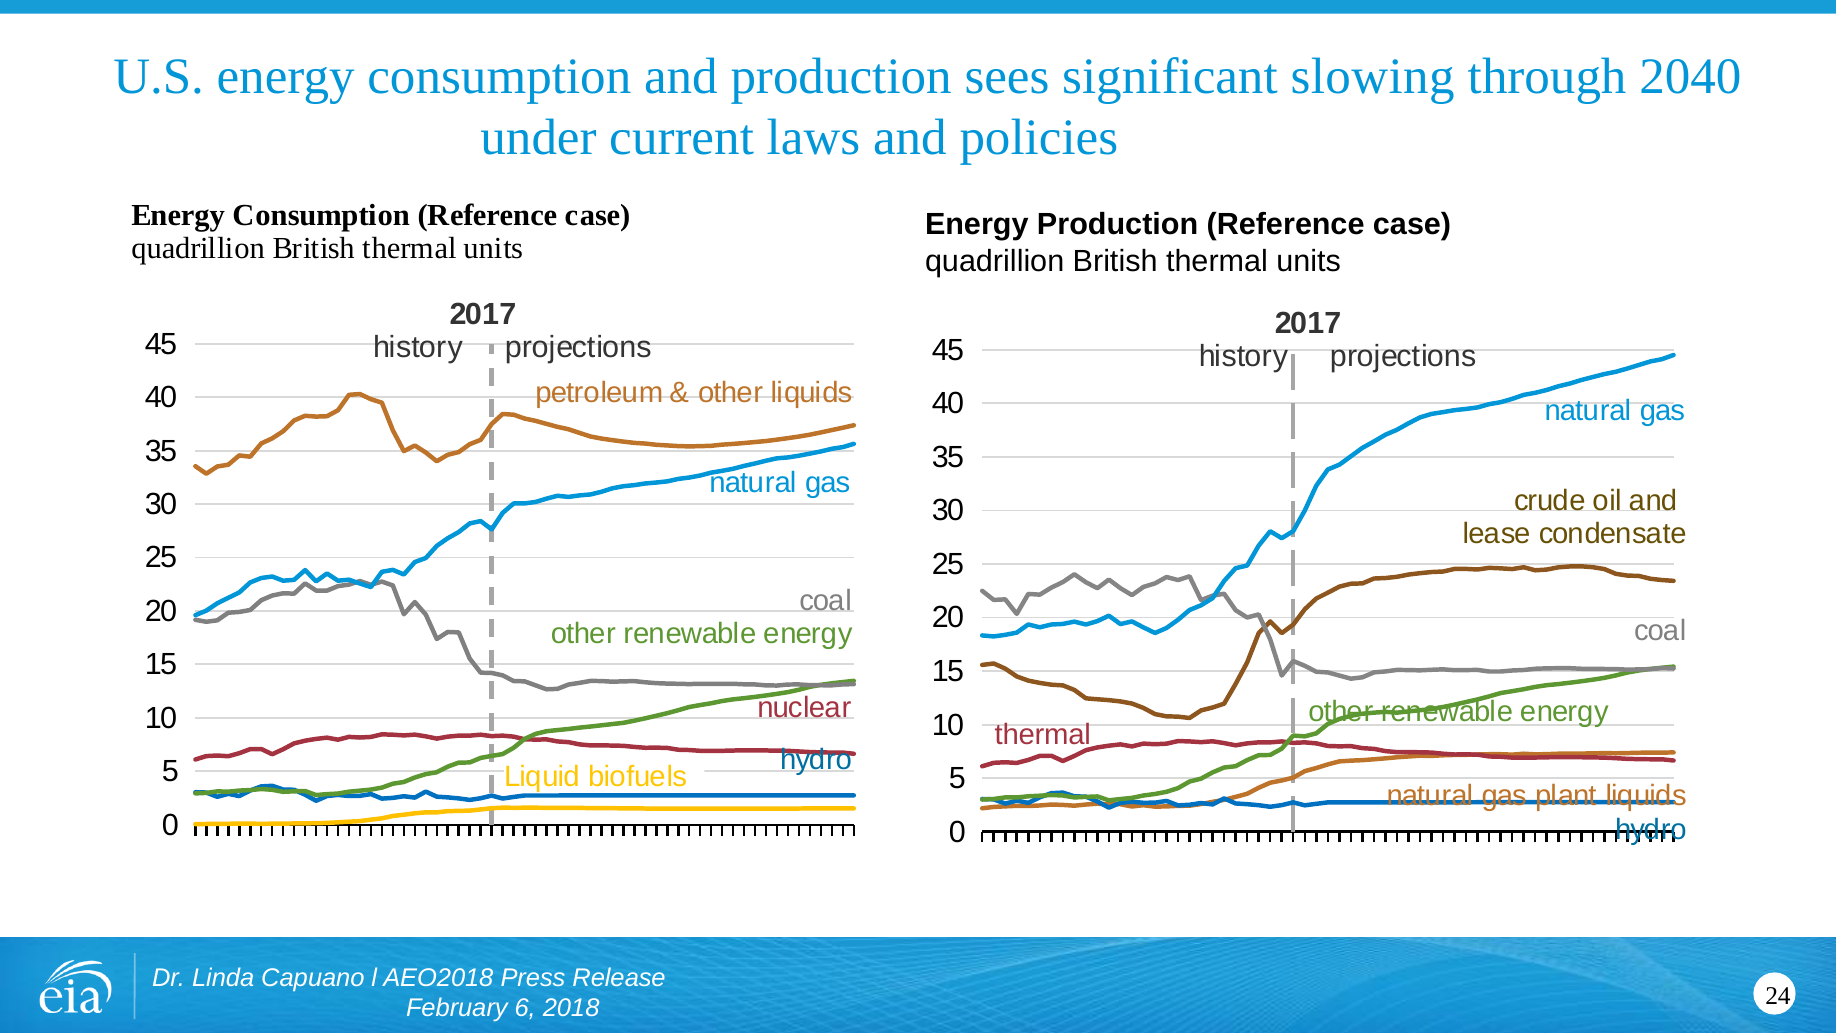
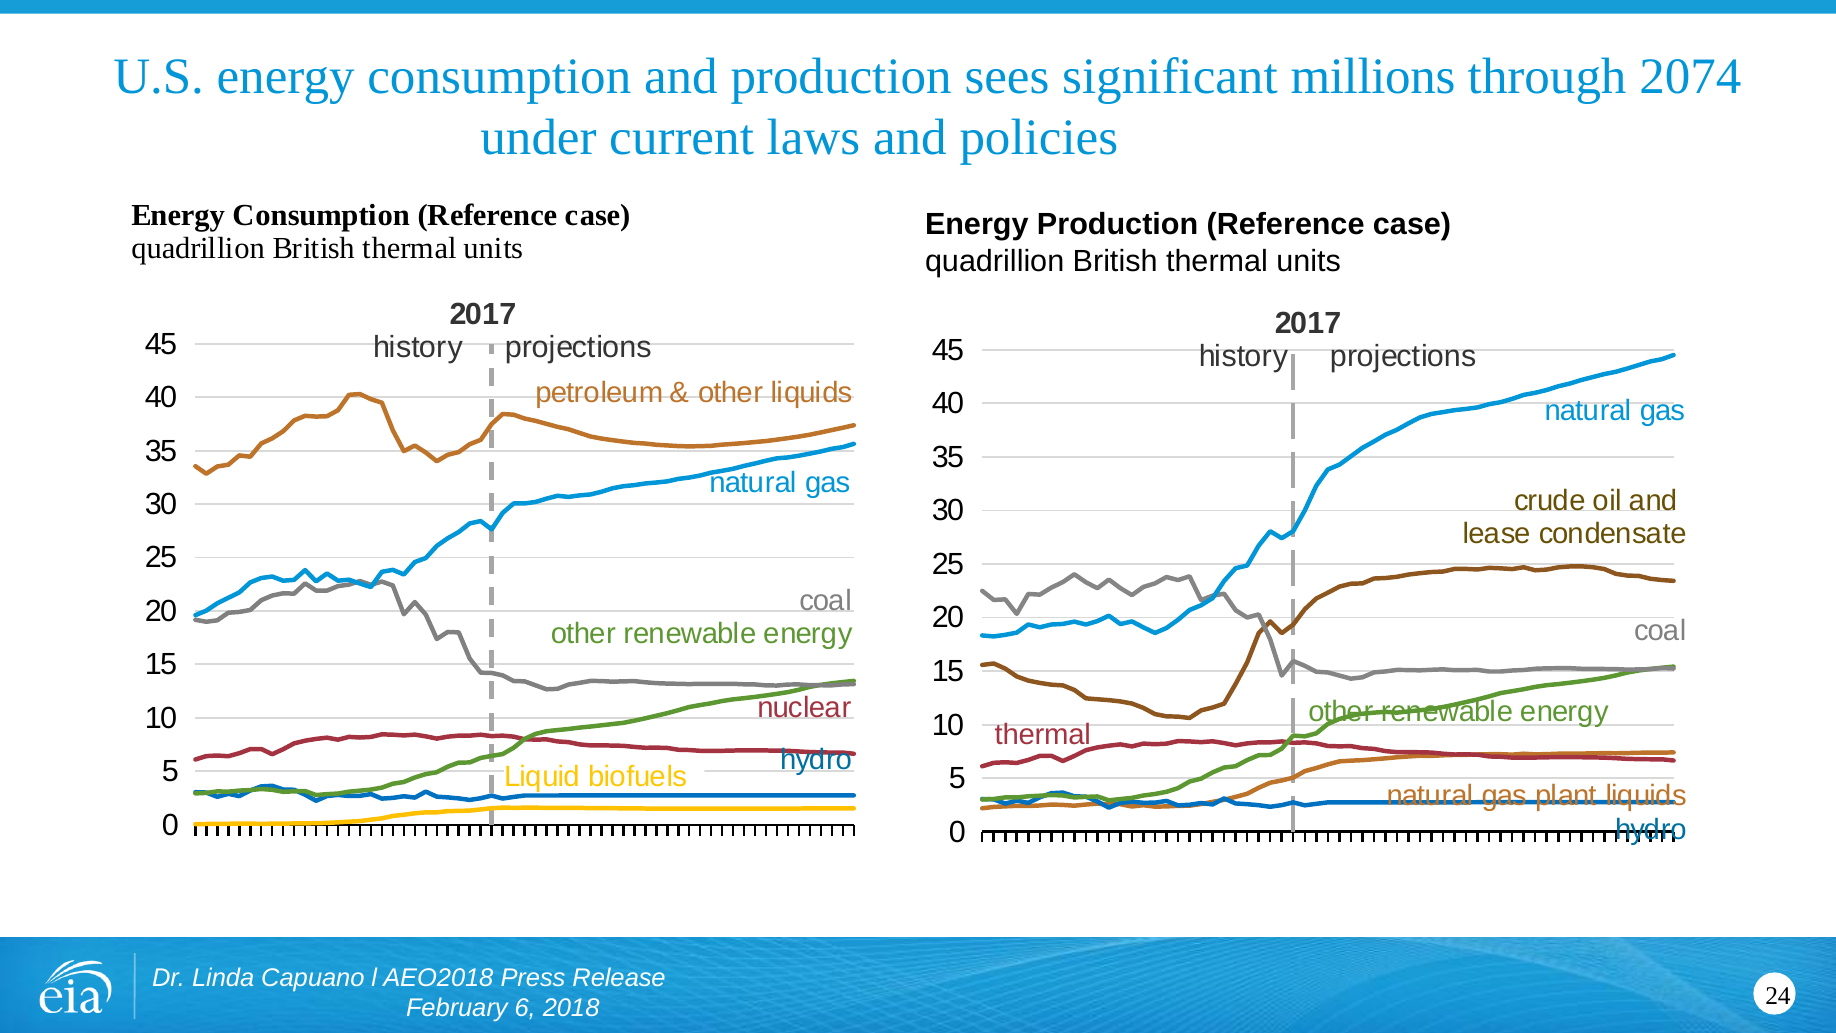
slowing: slowing -> millions (1373, 76)
2040: 2040 -> 2074 (1690, 76)
